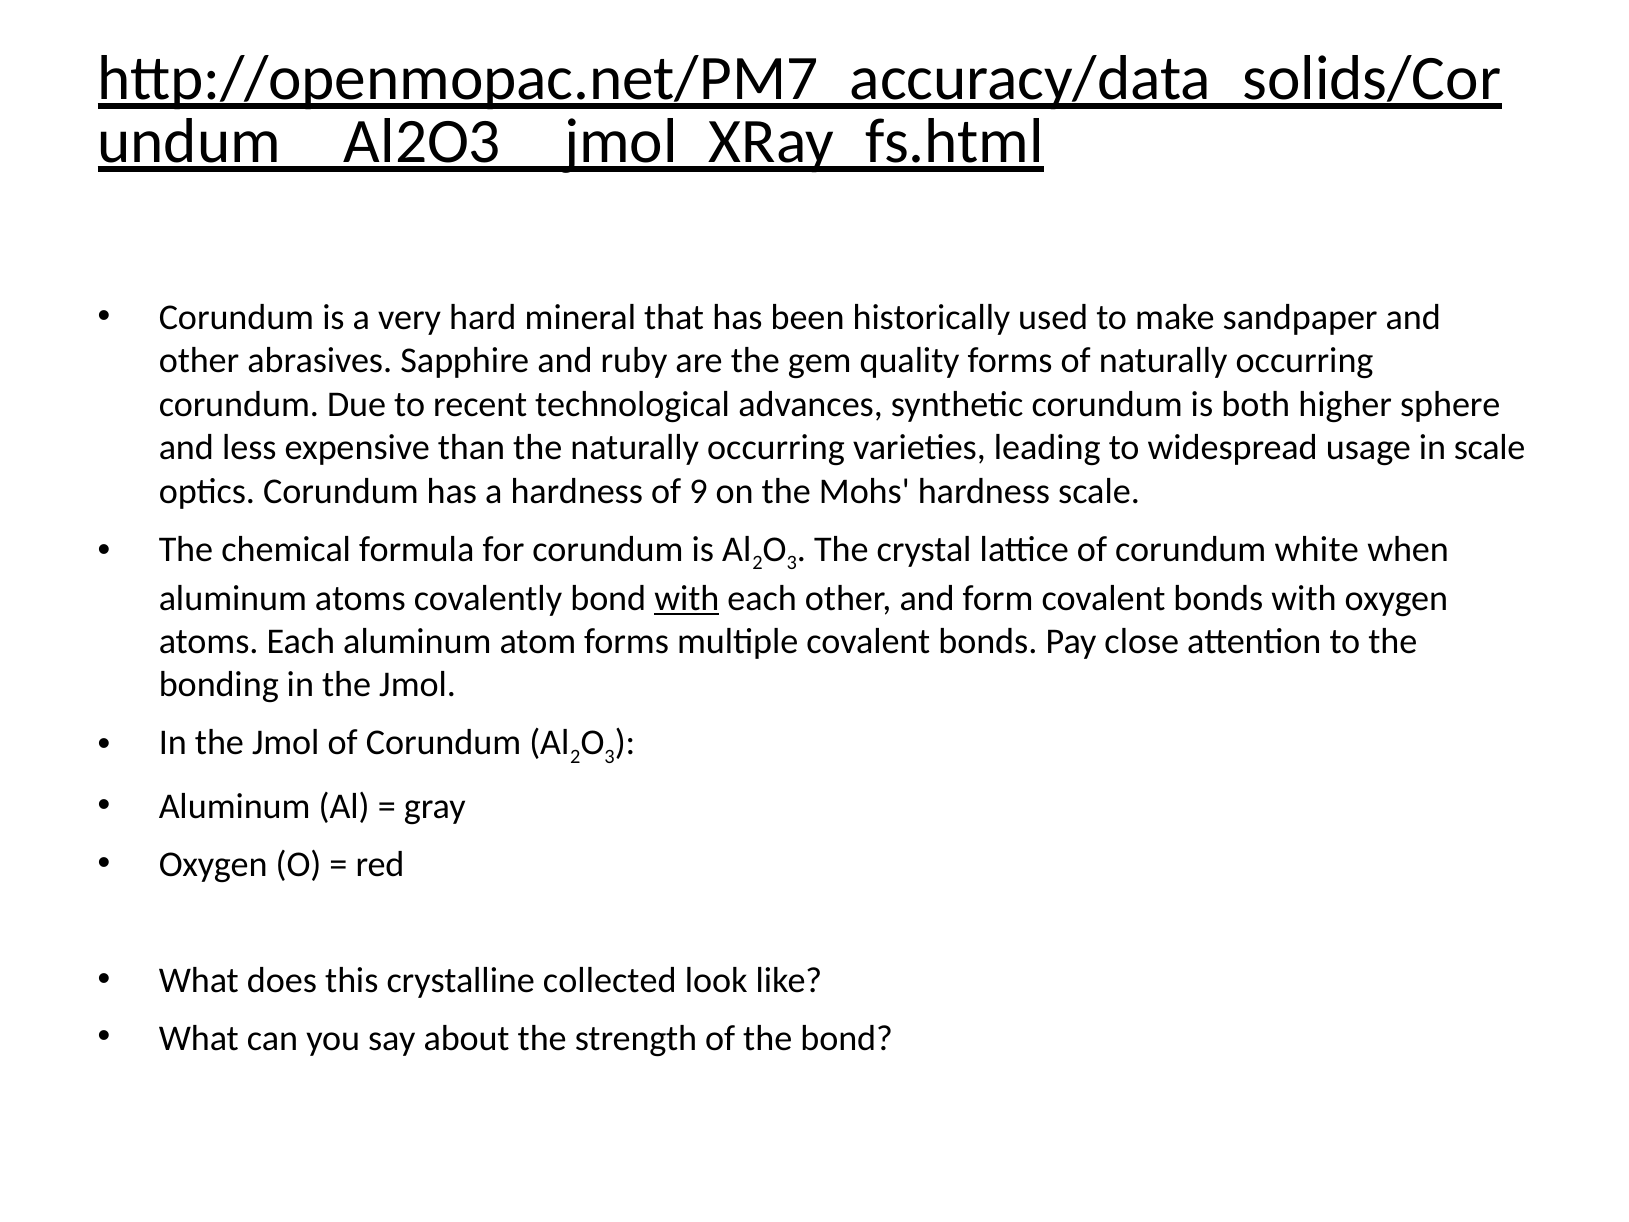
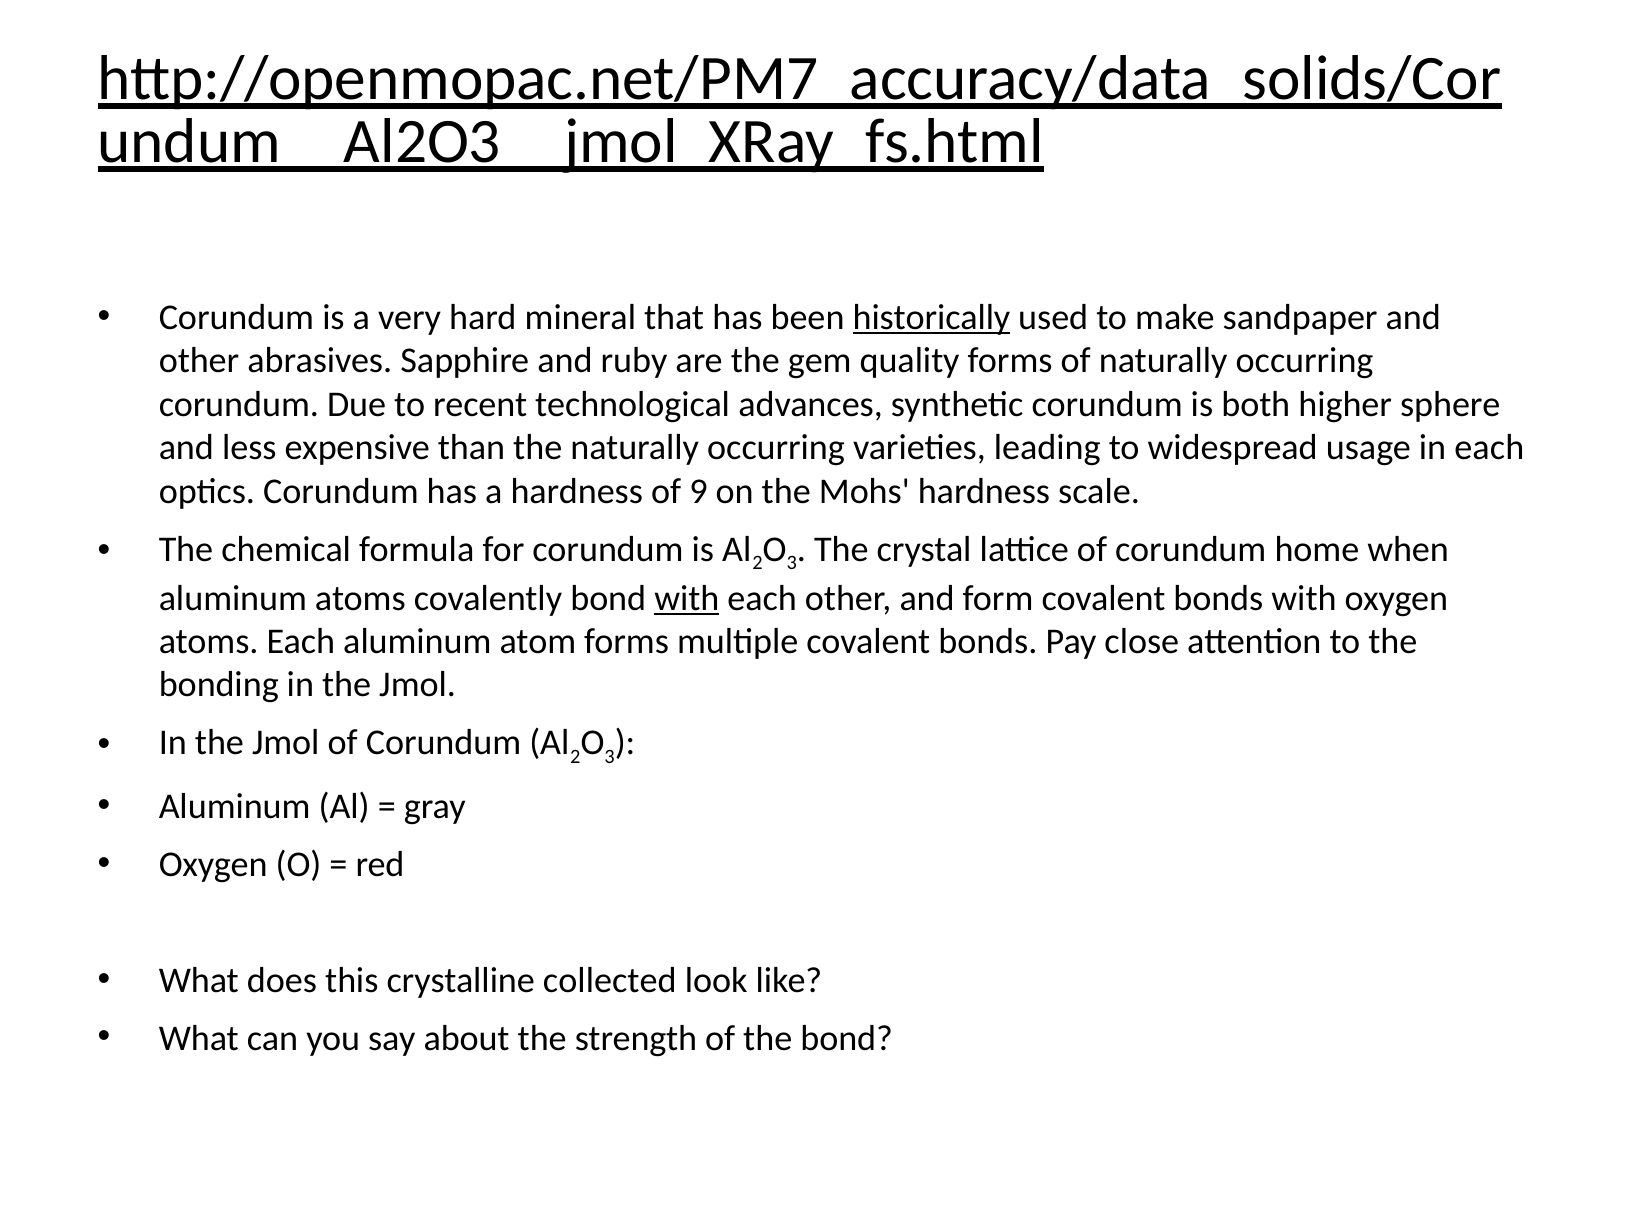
historically underline: none -> present (931, 317)
in scale: scale -> each (1489, 448)
white: white -> home (1317, 549)
